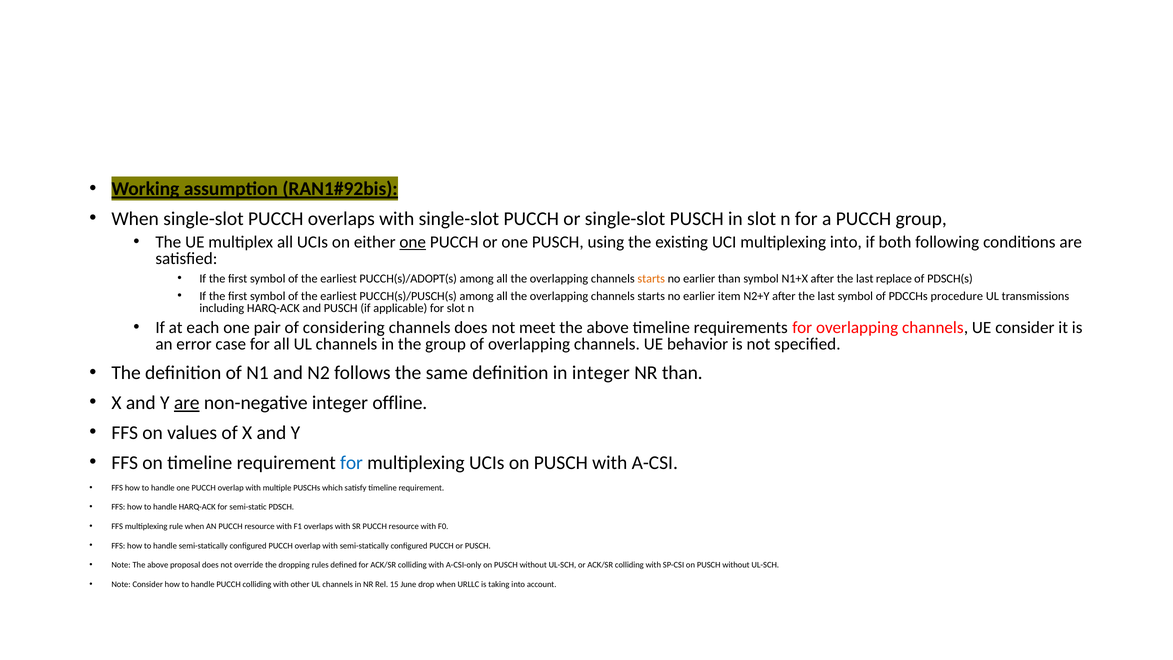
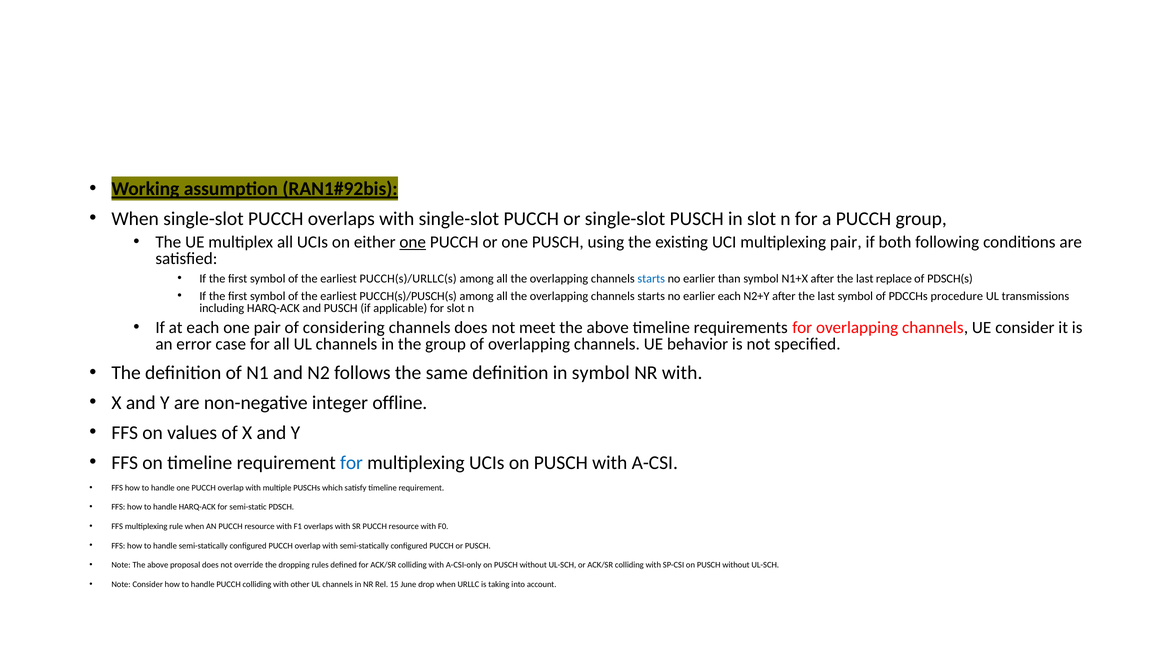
multiplexing into: into -> pair (846, 242)
PUCCH(s)/ADOPT(s: PUCCH(s)/ADOPT(s -> PUCCH(s)/URLLC(s (408, 279)
starts colour: orange -> blue (651, 279)
earlier item: item -> each (729, 296)
in integer: integer -> symbol (601, 373)
NR than: than -> with (682, 373)
are underline: present -> none (187, 403)
